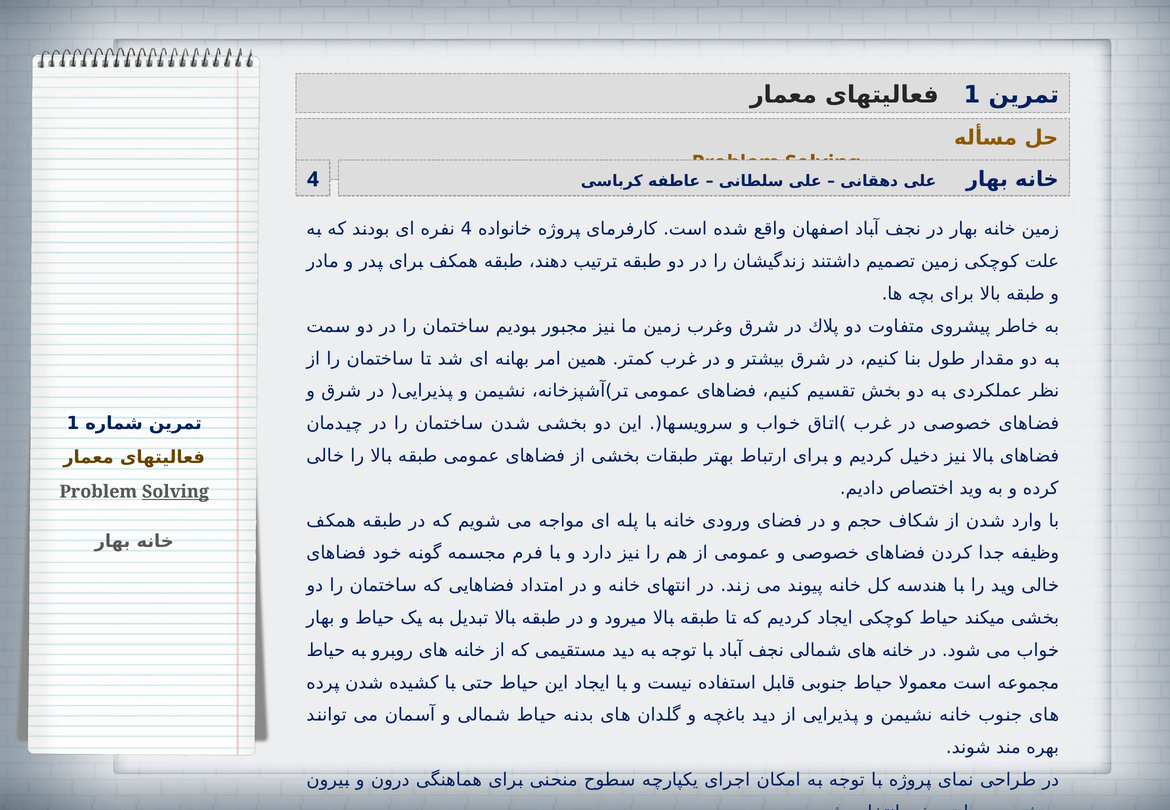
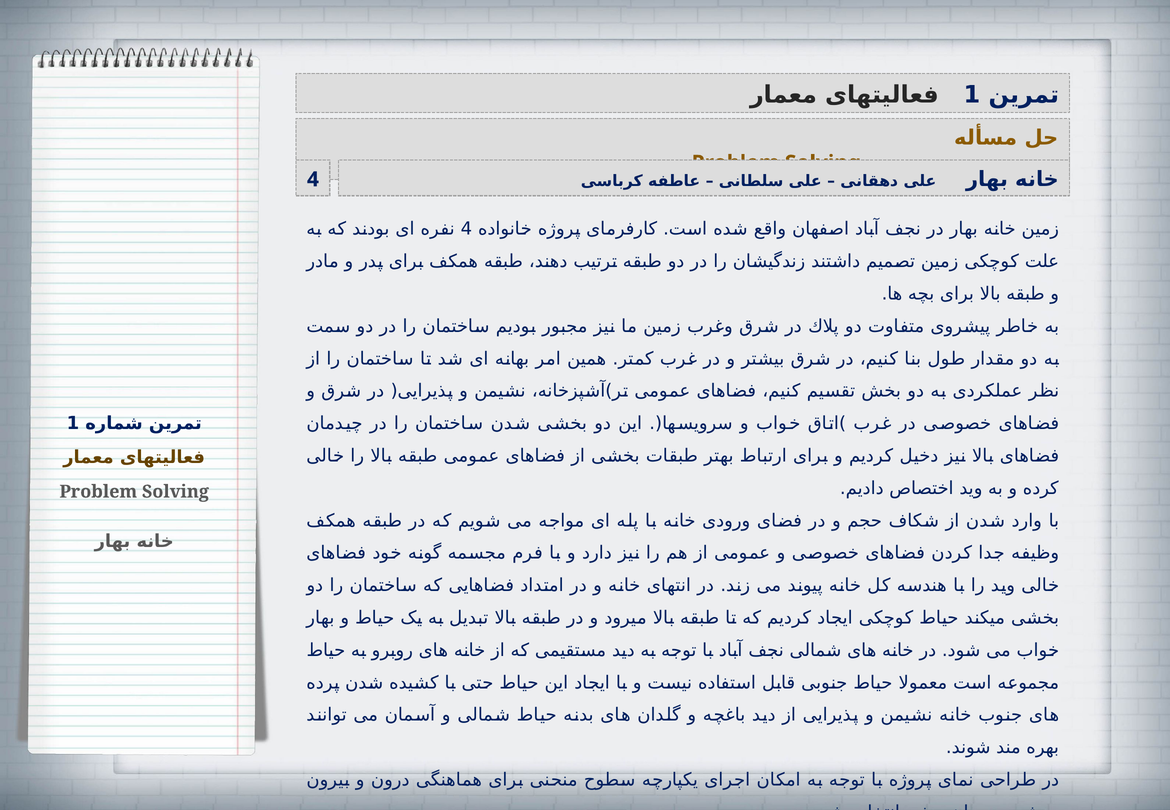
Solving underline: present -> none (175, 492)
